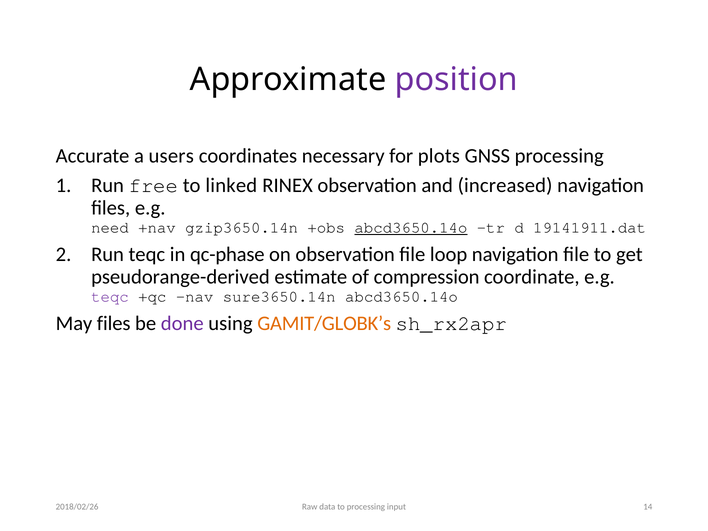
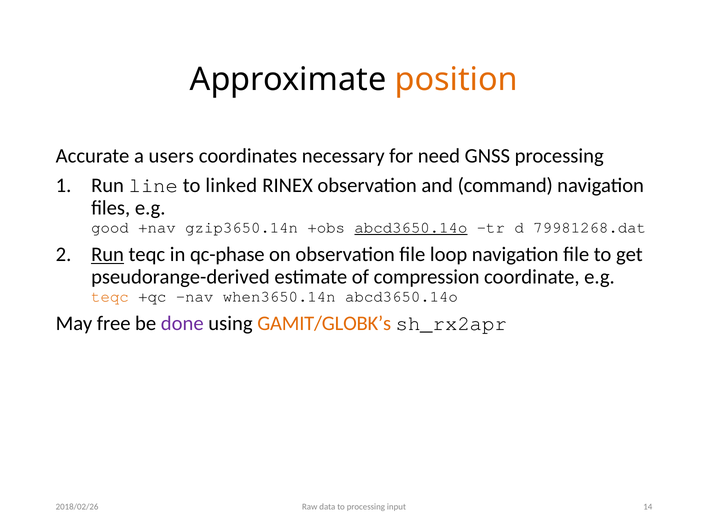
position colour: purple -> orange (456, 79)
plots: plots -> need (439, 156)
free: free -> line (153, 186)
increased: increased -> command (505, 186)
need: need -> good (110, 228)
19141911.dat: 19141911.dat -> 79981268.dat (590, 228)
Run underline: none -> present (108, 255)
teqc colour: purple -> orange (110, 297)
sure3650.14n: sure3650.14n -> when3650.14n (279, 297)
May files: files -> free (114, 324)
